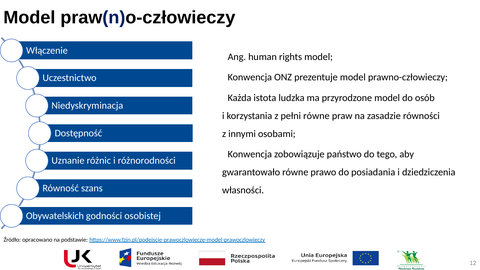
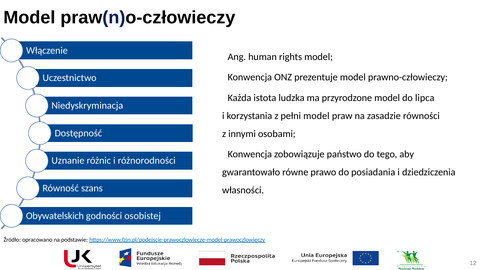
osób: osób -> lipca (425, 98)
pełni równe: równe -> model (316, 116)
